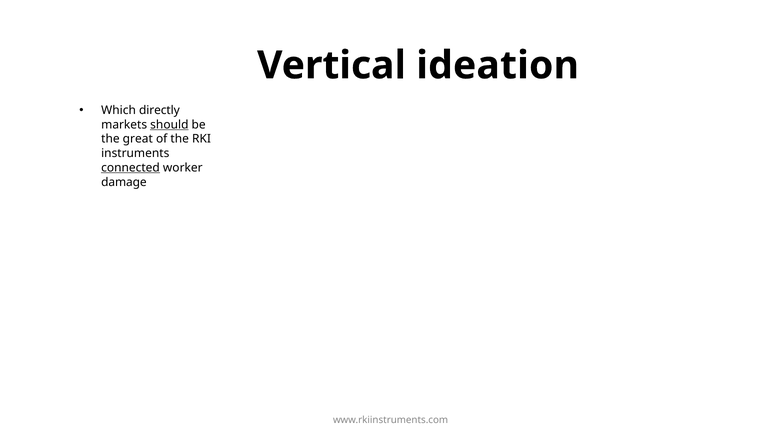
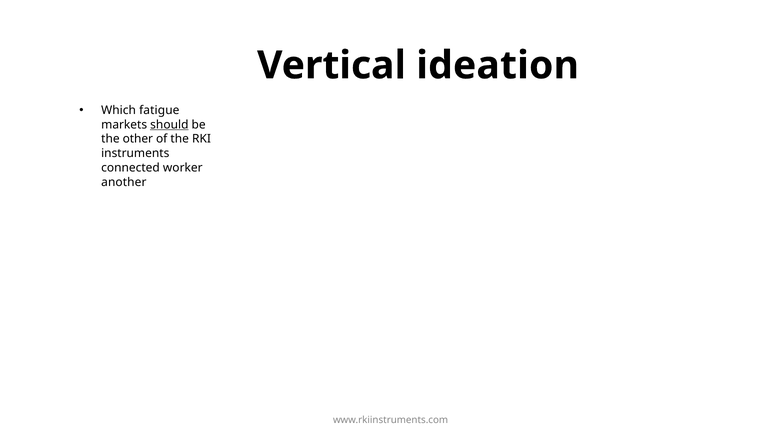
directly: directly -> fatigue (159, 110)
great: great -> other (138, 139)
connected underline: present -> none (131, 167)
damage: damage -> another (124, 182)
